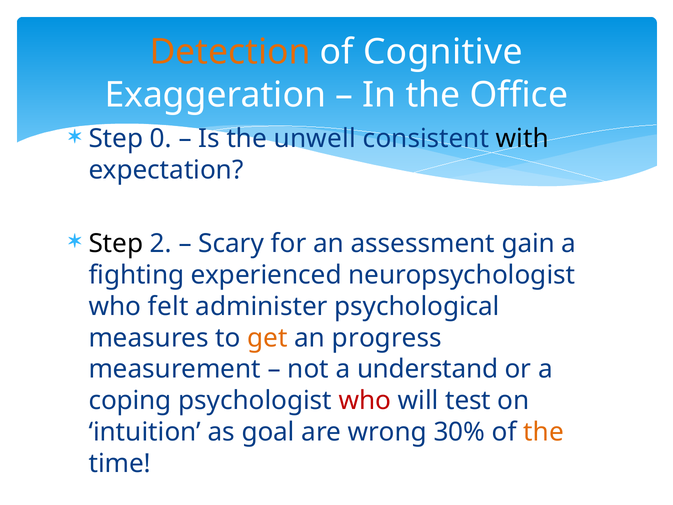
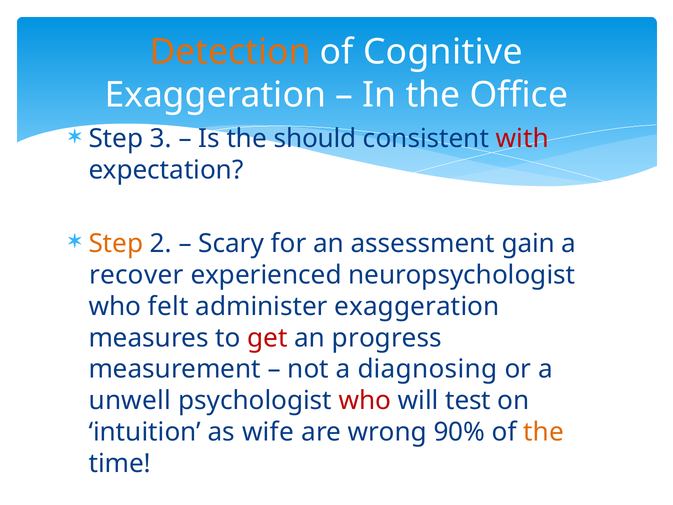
0: 0 -> 3 (161, 139)
unwell: unwell -> should (315, 139)
with colour: black -> red (522, 139)
Step colour: black -> orange (116, 243)
fighting: fighting -> recover (136, 275)
administer psychological: psychological -> exaggeration (417, 306)
get colour: orange -> red (267, 338)
understand: understand -> diagnosing (427, 369)
coping: coping -> unwell (130, 401)
goal: goal -> wife (268, 432)
30%: 30% -> 90% (459, 432)
